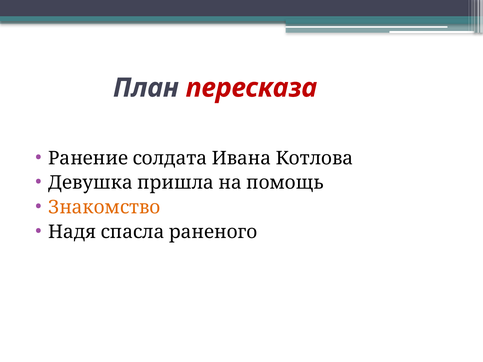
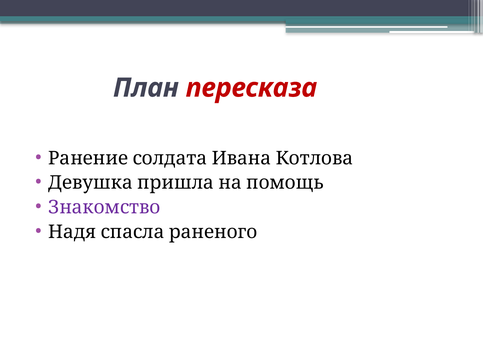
Знакомство colour: orange -> purple (104, 207)
